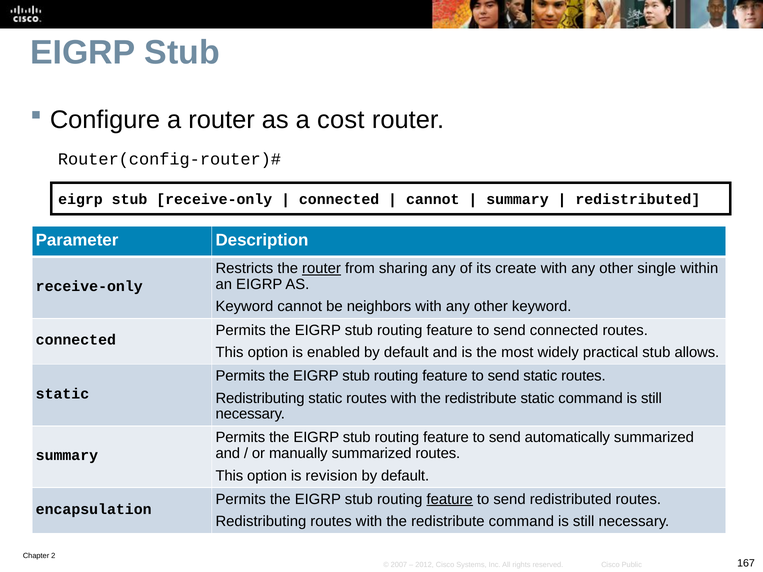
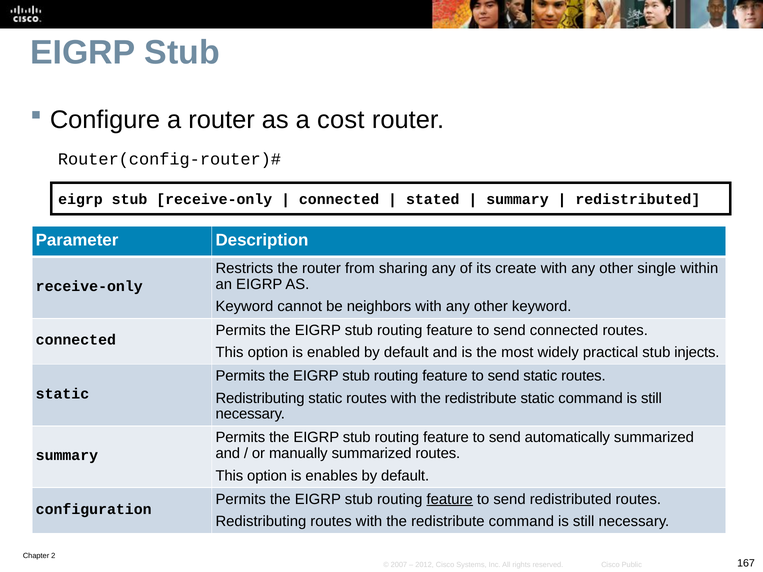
cannot: cannot -> stated (433, 200)
router underline: present -> none (322, 269)
allows: allows -> injects (697, 353)
revision: revision -> enables (332, 476)
encapsulation: encapsulation -> configuration (94, 509)
